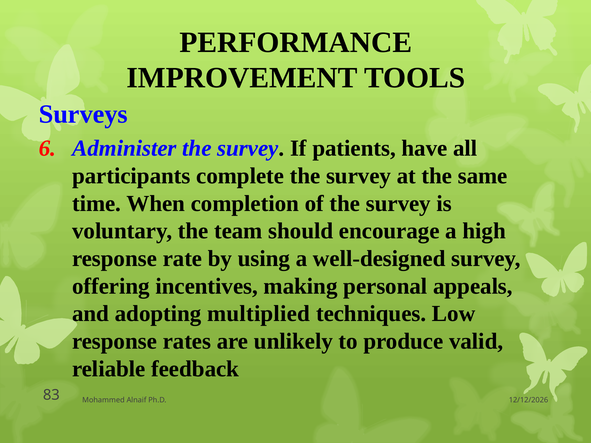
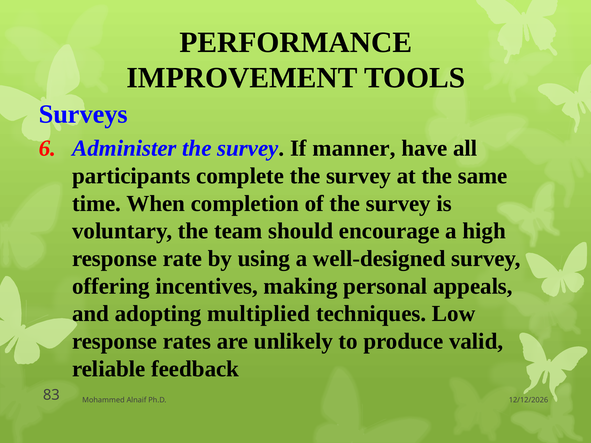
patients: patients -> manner (354, 148)
